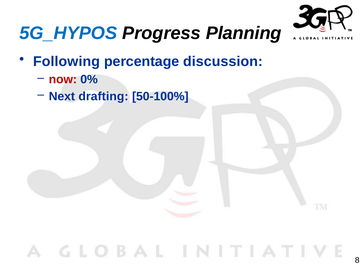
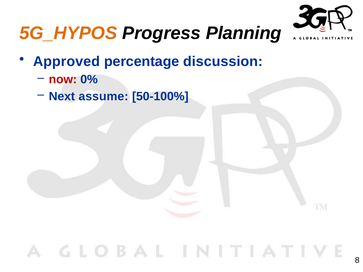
5G_HYPOS colour: blue -> orange (68, 33)
Following: Following -> Approved (66, 62)
drafting: drafting -> assume (103, 97)
